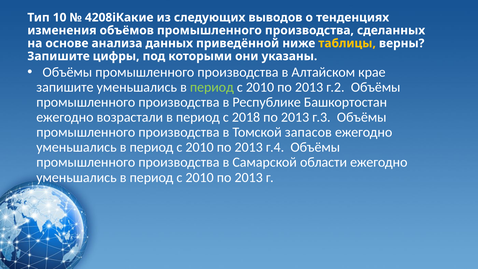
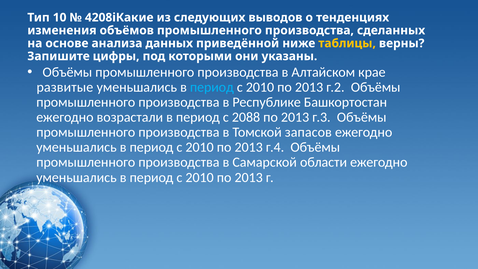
запишите: запишите -> развитые (65, 87)
период colour: light green -> light blue (212, 87)
2018: 2018 -> 2088 (246, 117)
